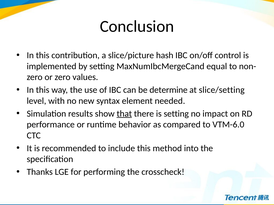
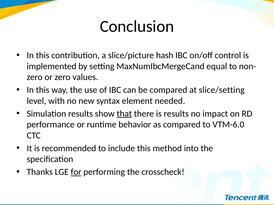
be determine: determine -> compared (168, 90)
is setting: setting -> results (176, 114)
for underline: none -> present (76, 172)
